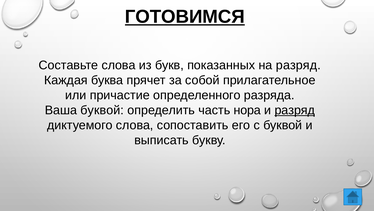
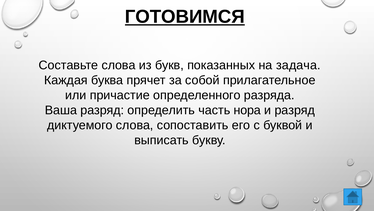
на разряд: разряд -> задача (298, 65)
Ваша буквой: буквой -> разряд (102, 110)
разряд underline: present -> none (295, 110)
